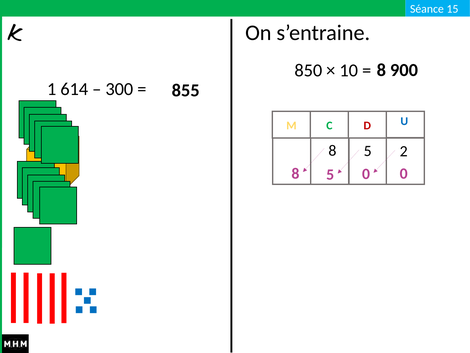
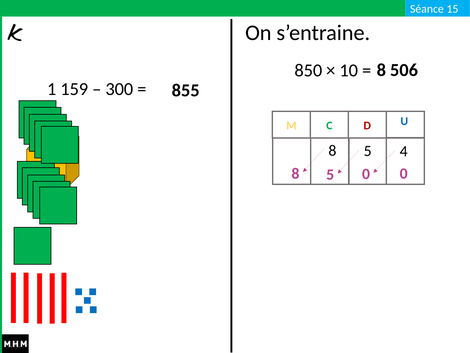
900: 900 -> 506 (404, 70)
614: 614 -> 159 (74, 89)
2: 2 -> 4 (404, 151)
